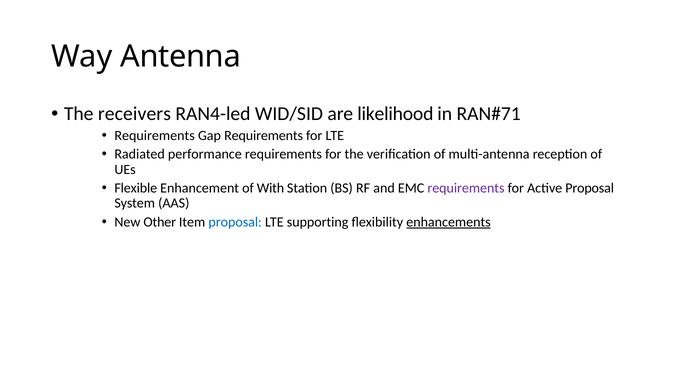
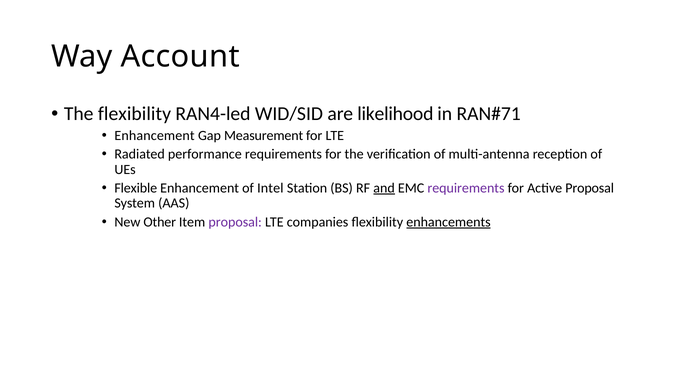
Antenna: Antenna -> Account (180, 57)
The receivers: receivers -> flexibility (134, 114)
Requirements: Requirements -> Enhancement (155, 135)
Gap Requirements: Requirements -> Measurement (264, 135)
With: With -> Intel (270, 188)
and underline: none -> present (384, 188)
proposal colour: blue -> purple (235, 222)
supporting: supporting -> companies (318, 222)
